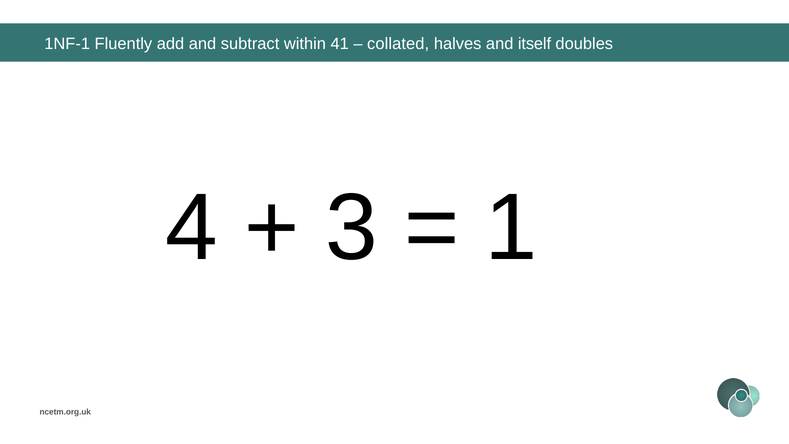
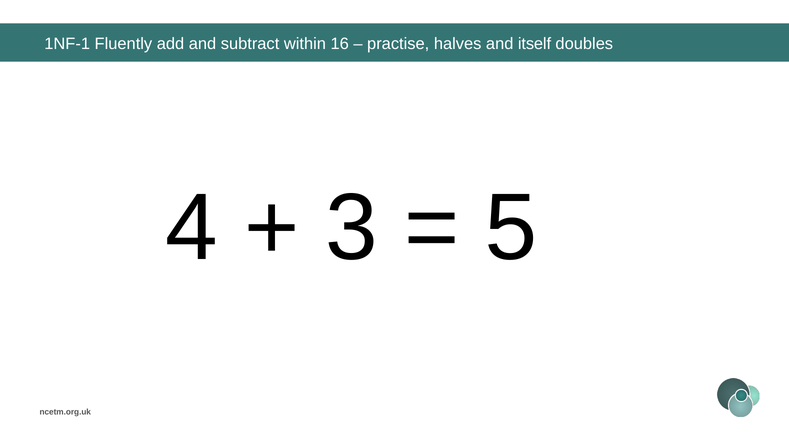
41: 41 -> 16 (340, 44)
collated: collated -> practise (398, 44)
1: 1 -> 5 (511, 228)
